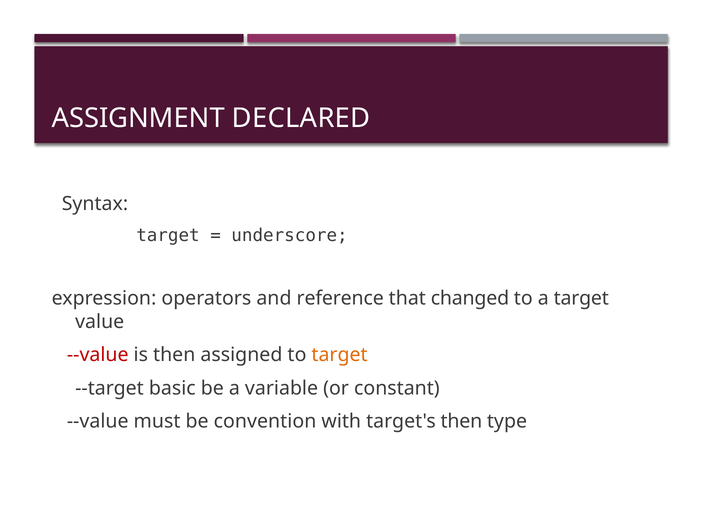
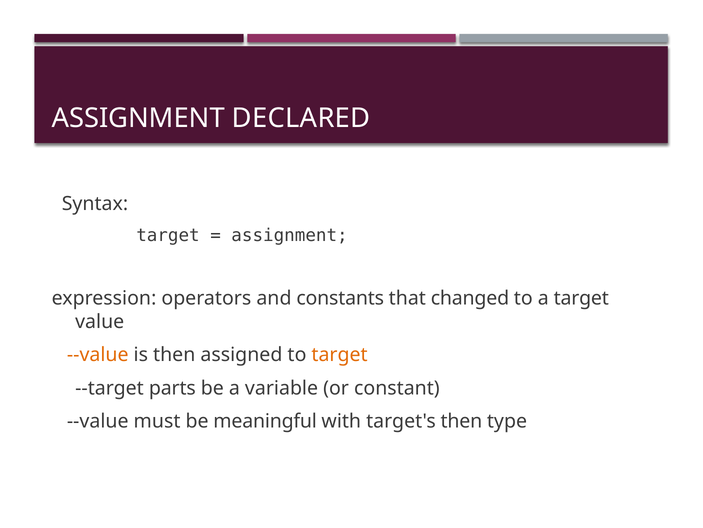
underscore: underscore -> assignment (290, 235)
reference: reference -> constants (340, 298)
--value colour: red -> orange (98, 354)
basic: basic -> parts (172, 388)
convention: convention -> meaningful (265, 421)
